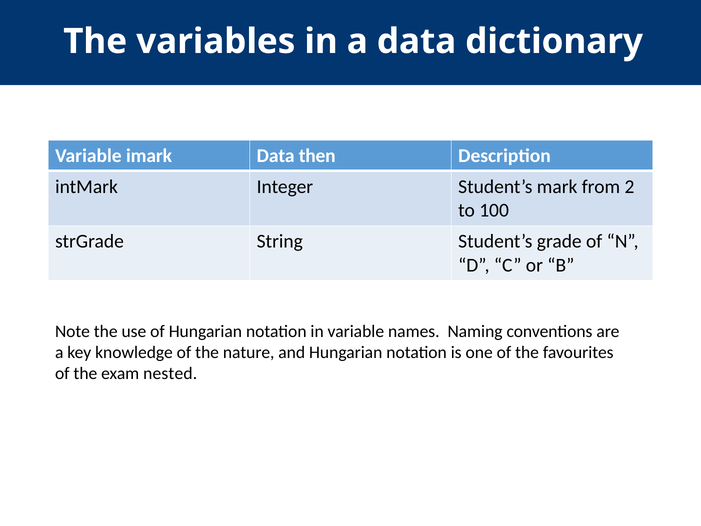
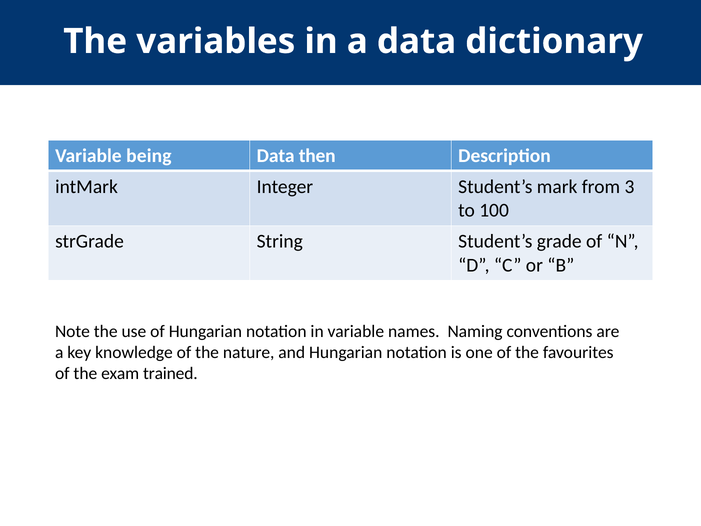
imark: imark -> being (149, 156)
2: 2 -> 3 (629, 186)
nested: nested -> trained (170, 373)
